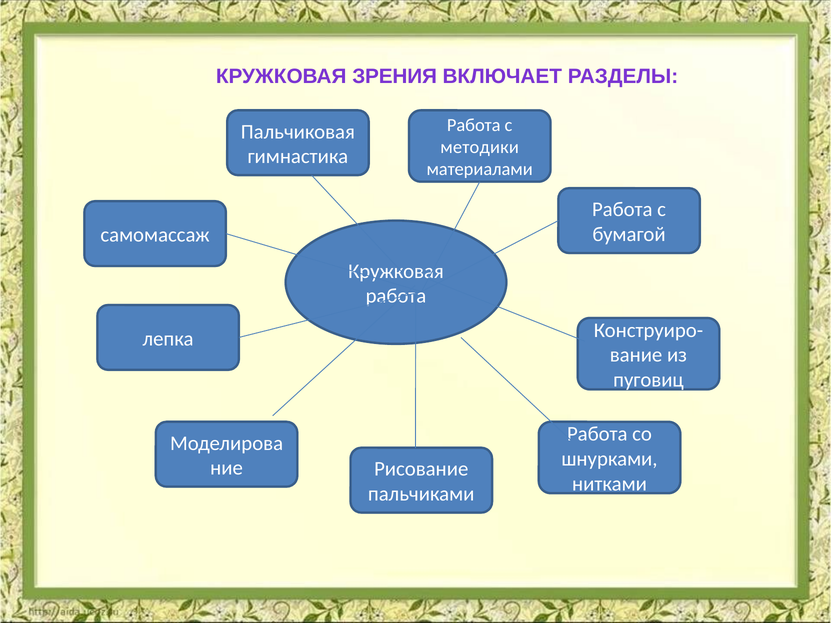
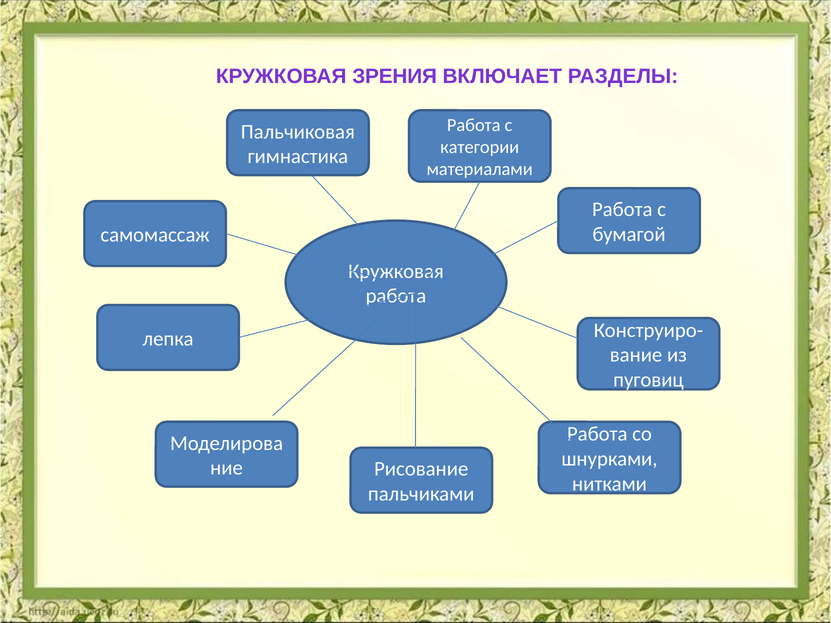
методики: методики -> категории (480, 147)
